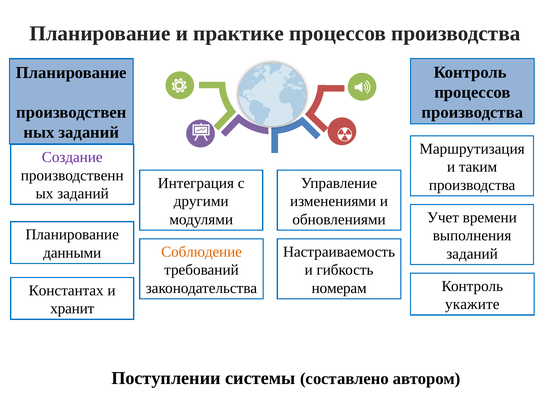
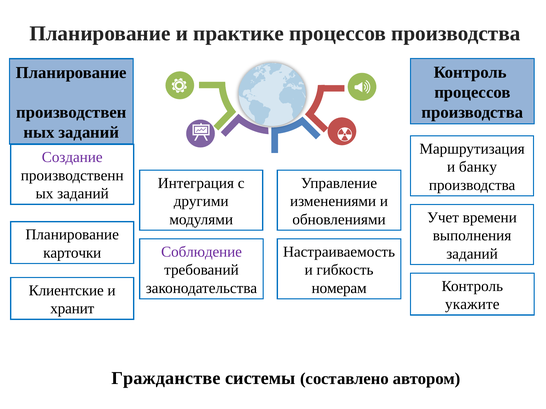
таким: таким -> банку (478, 167)
Соблюдение colour: orange -> purple (202, 252)
данными: данными -> карточки (72, 253)
Константах: Константах -> Клиентские (66, 291)
Поступлении: Поступлении -> Гражданстве (166, 379)
